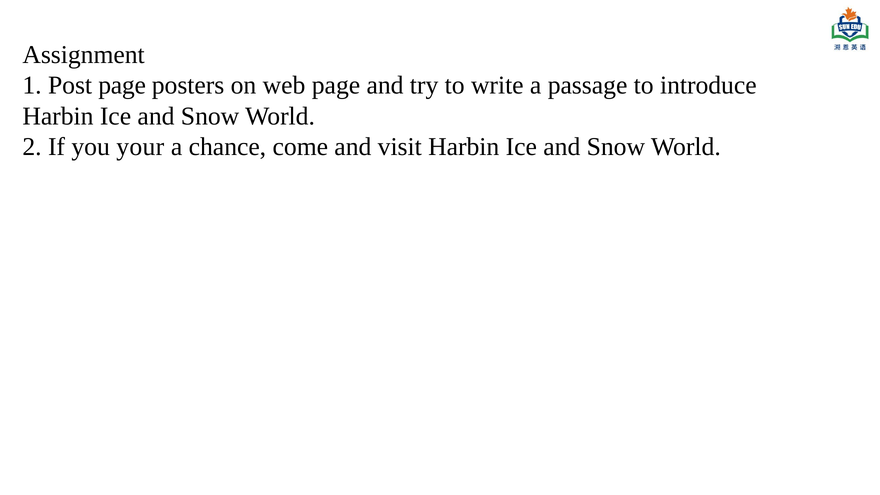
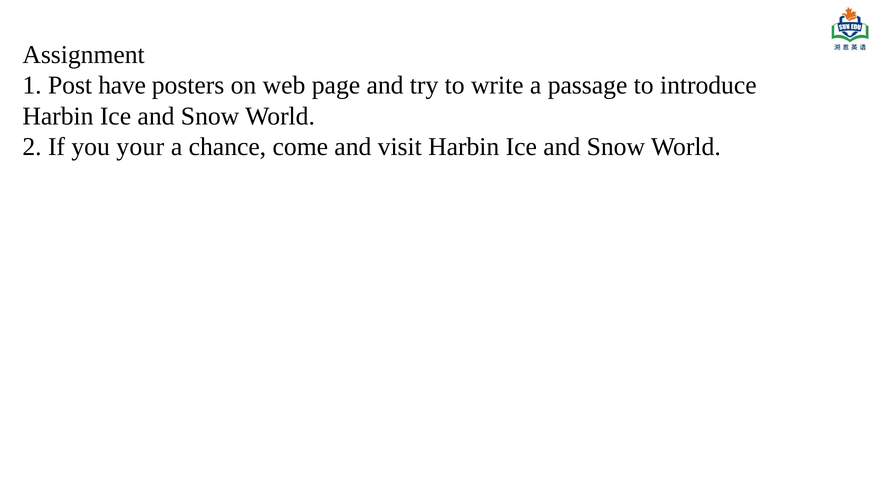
Post page: page -> have (122, 85)
